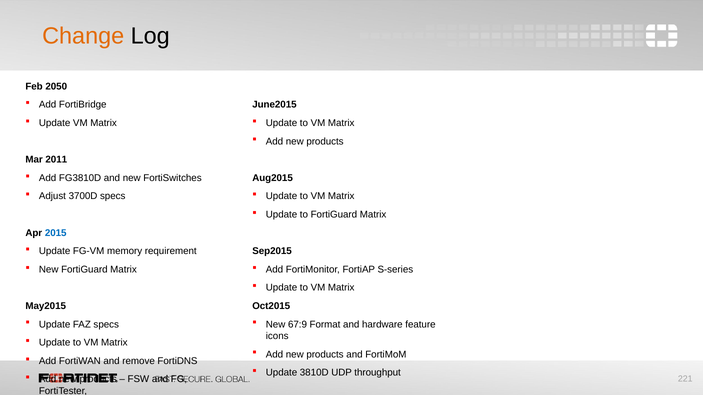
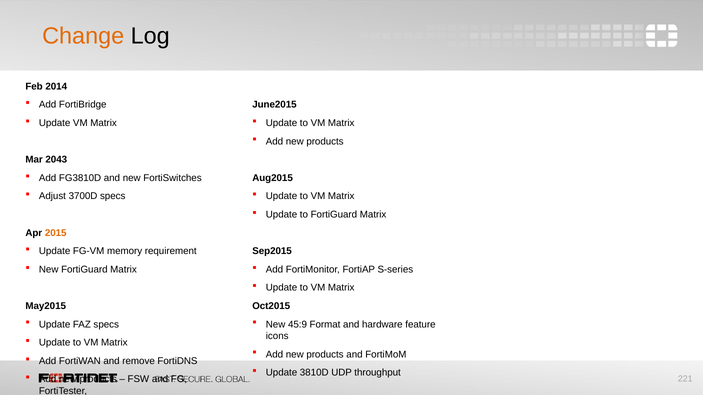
2050: 2050 -> 2014 (56, 87)
2011: 2011 -> 2043 (56, 160)
2015 colour: blue -> orange (56, 233)
67:9: 67:9 -> 45:9 (297, 325)
